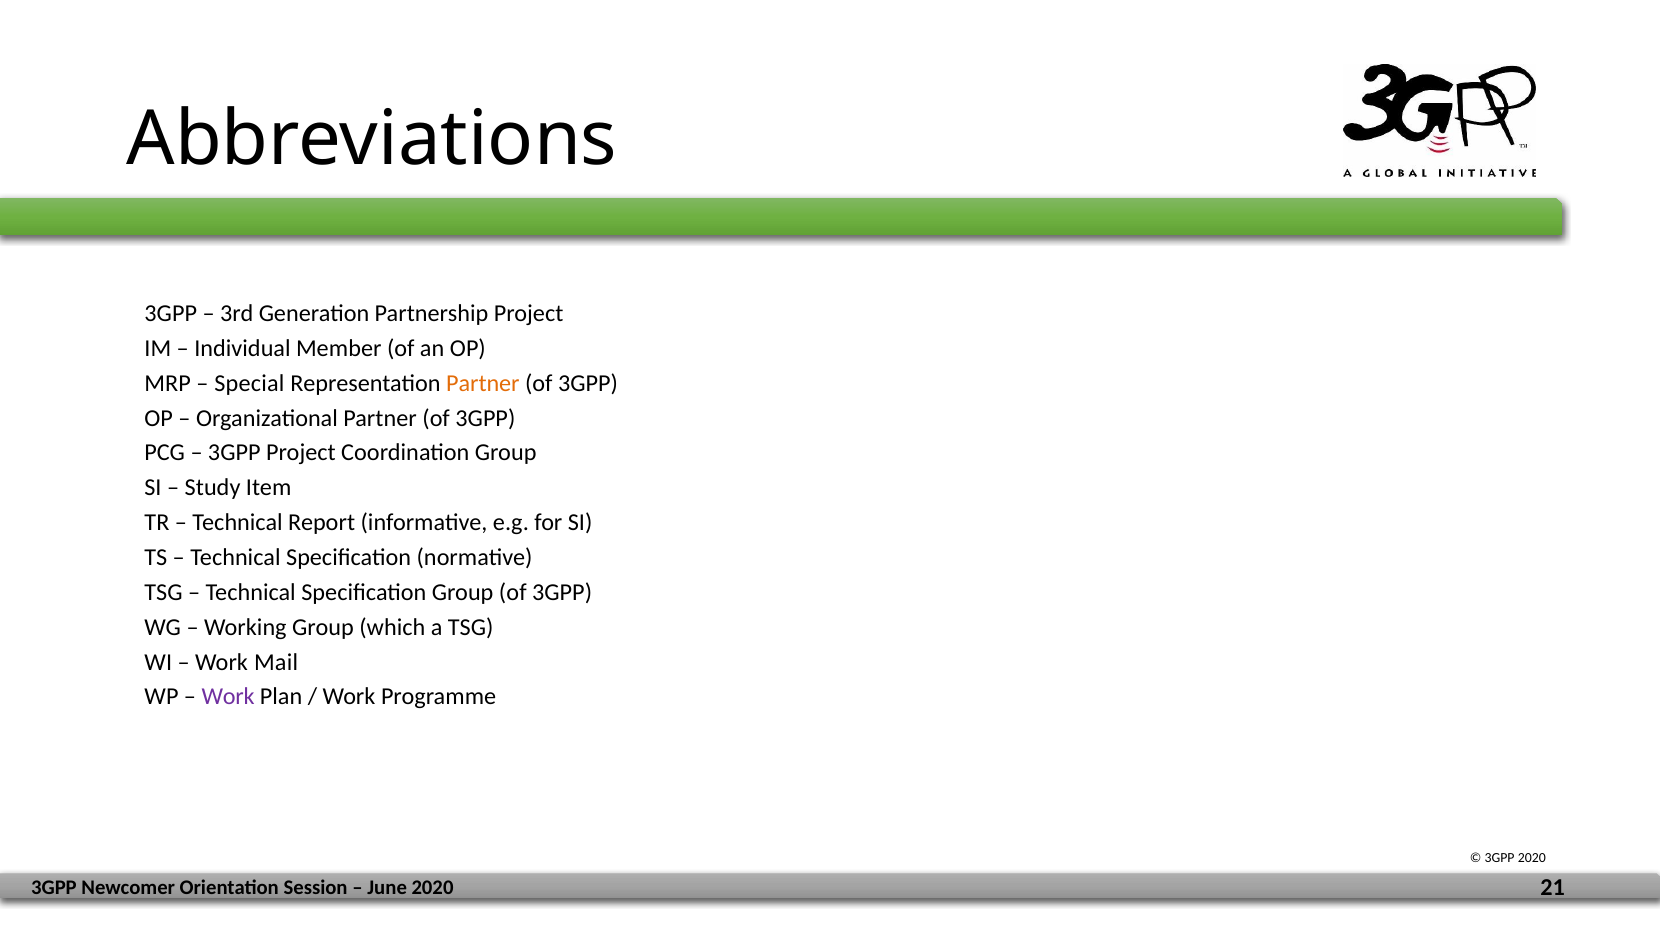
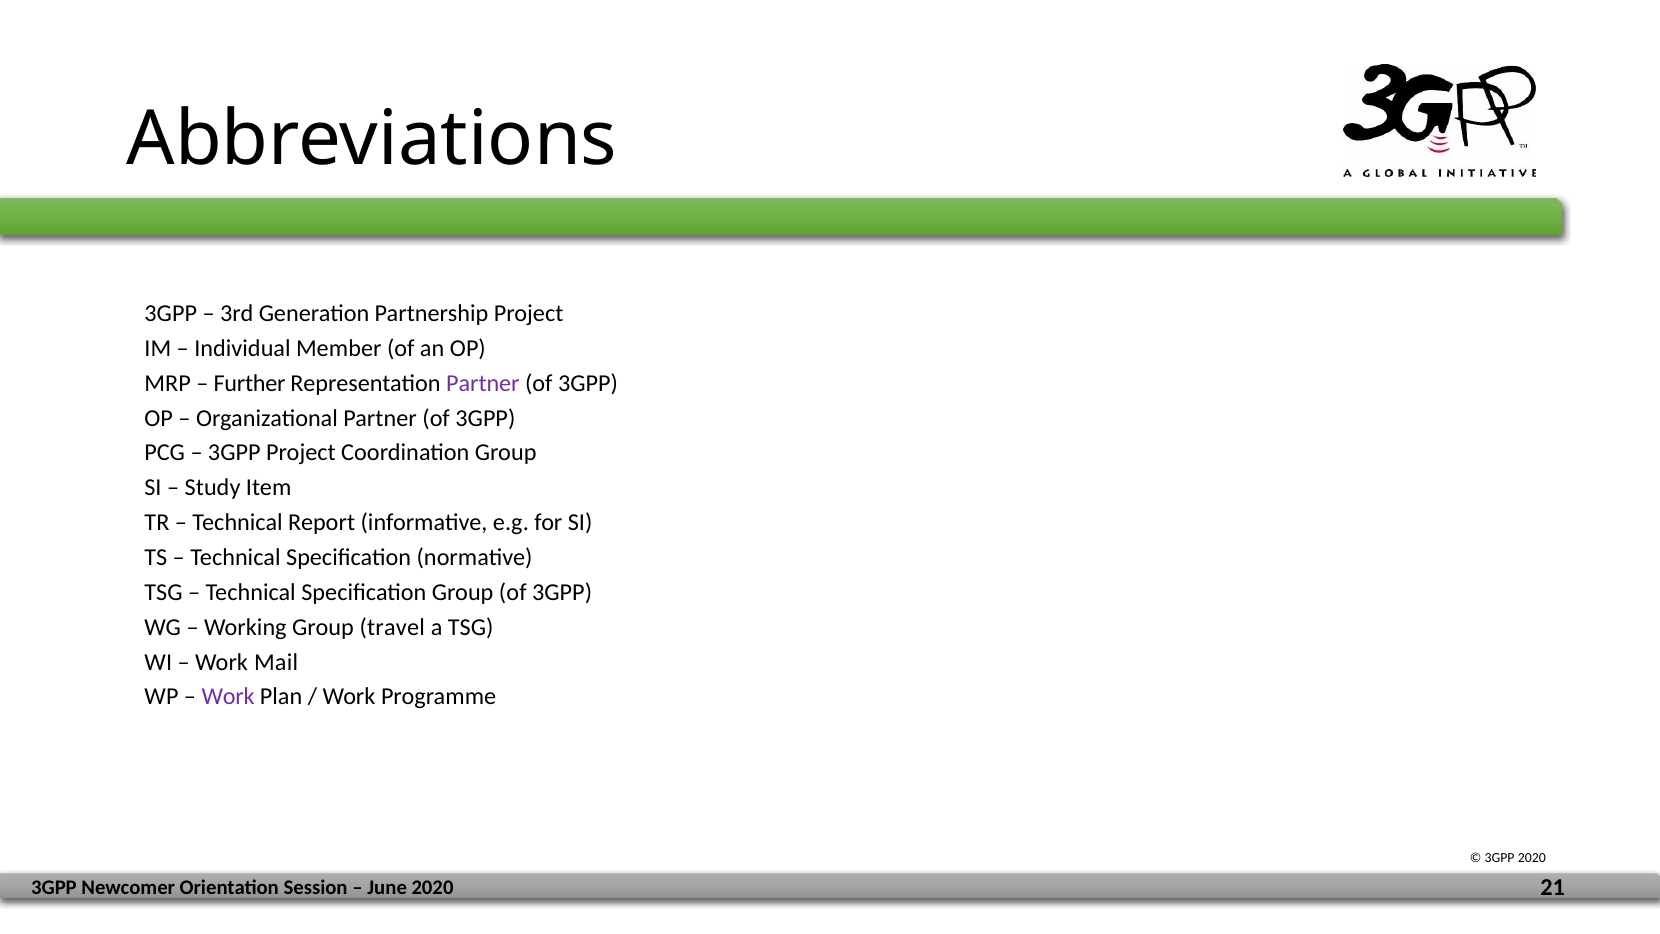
Special: Special -> Further (250, 383)
Partner colour: orange -> purple (483, 383)
which: which -> travel (392, 627)
